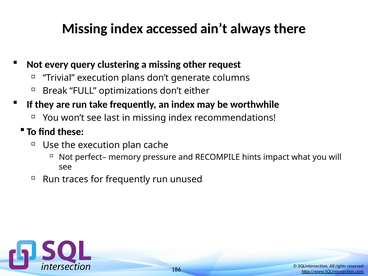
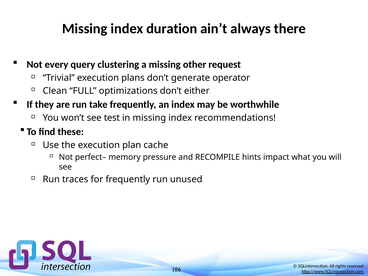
accessed: accessed -> duration (172, 29)
columns: columns -> operator (231, 78)
Break: Break -> Clean (55, 91)
last: last -> test (112, 118)
